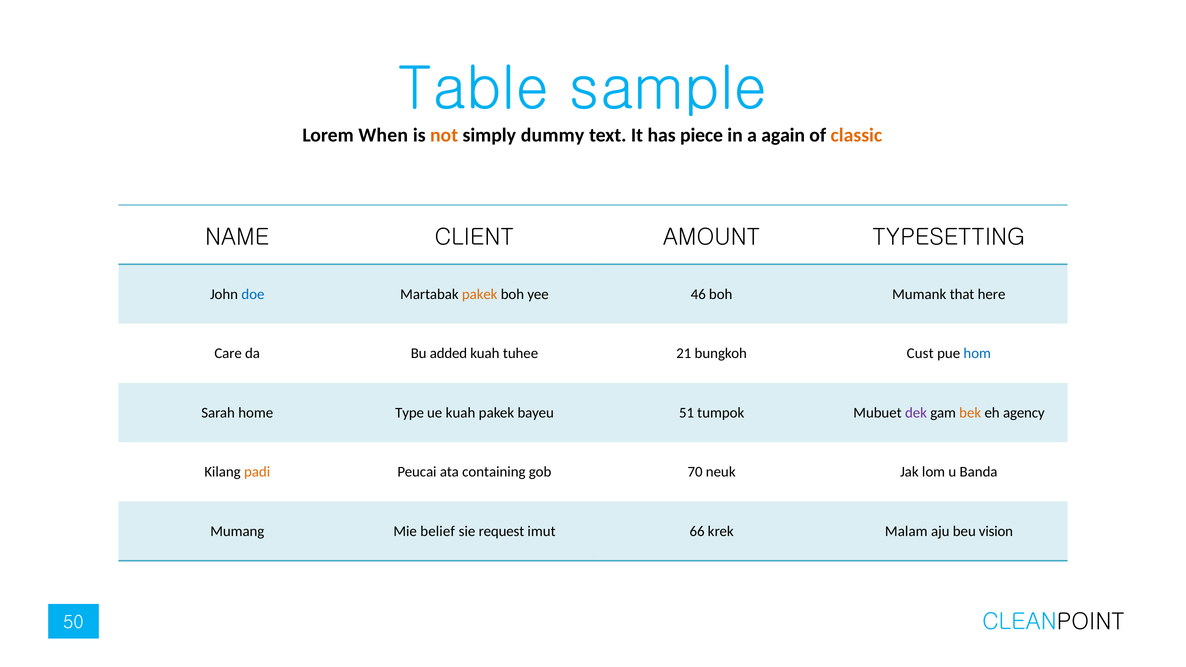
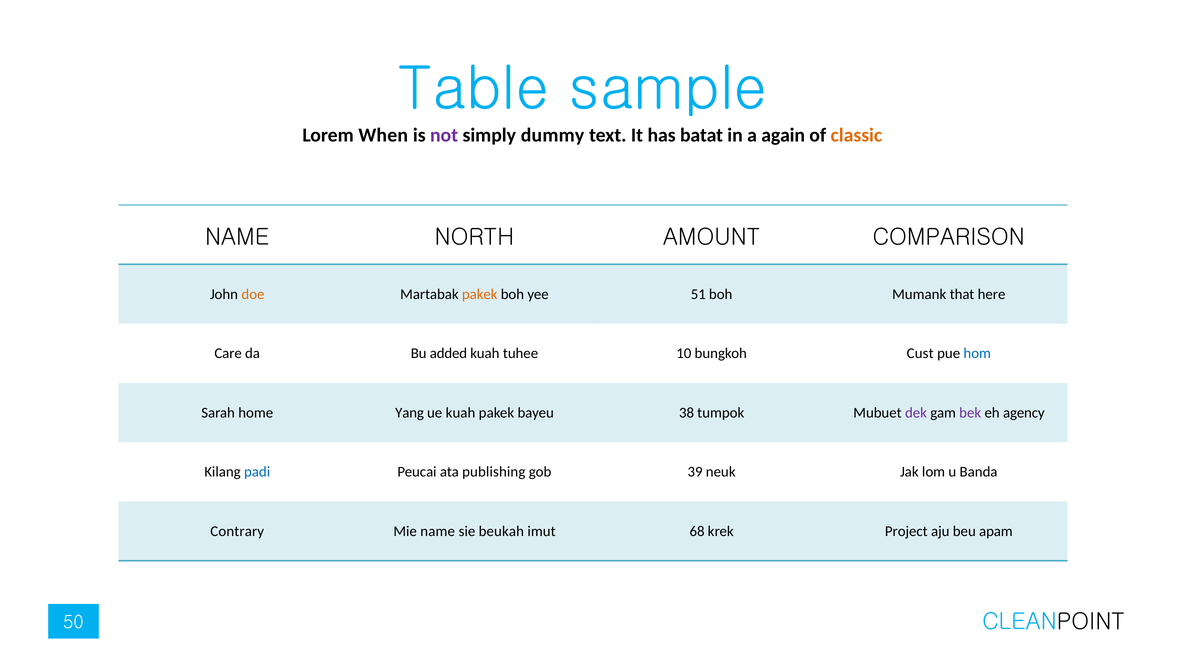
not colour: orange -> purple (444, 135)
piece: piece -> batat (702, 135)
CLIENT: CLIENT -> NORTH (474, 237)
TYPESETTING: TYPESETTING -> COMPARISON (949, 237)
doe colour: blue -> orange (253, 294)
46: 46 -> 51 (698, 294)
21: 21 -> 10 (684, 353)
Type: Type -> Yang (410, 413)
51: 51 -> 38 (687, 413)
bek colour: orange -> purple (970, 413)
padi colour: orange -> blue (257, 472)
containing: containing -> publishing (494, 472)
70: 70 -> 39 (695, 472)
Mumang: Mumang -> Contrary (237, 531)
Mie belief: belief -> name (438, 531)
request: request -> beukah (501, 531)
66: 66 -> 68 (697, 531)
Malam: Malam -> Project (906, 531)
vision: vision -> apam (996, 531)
